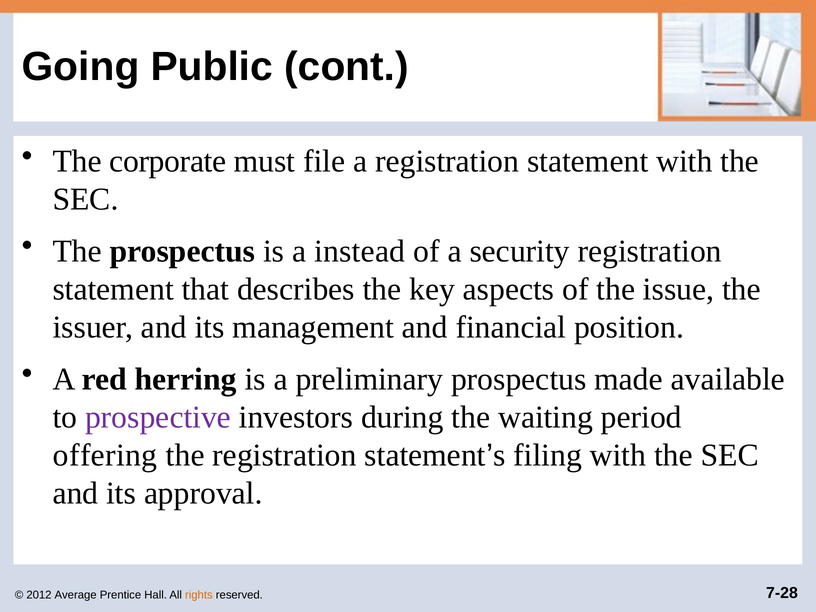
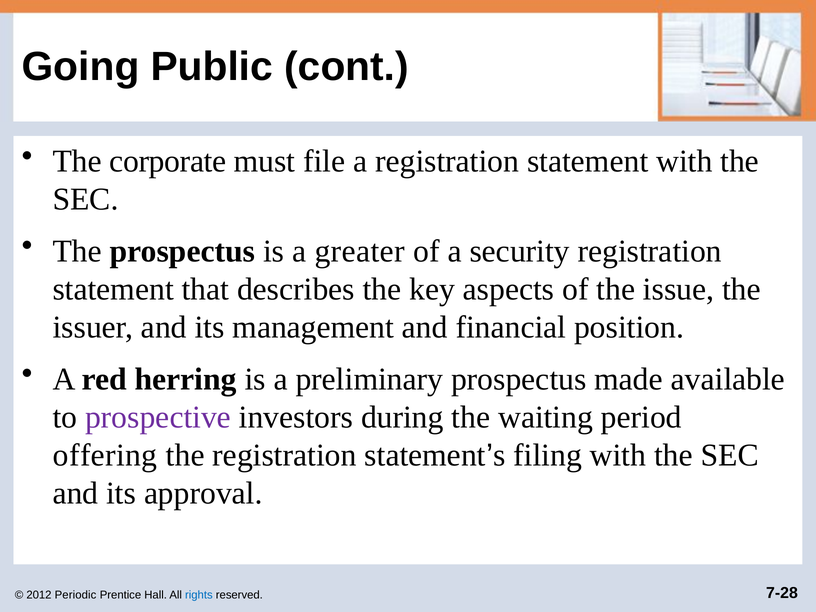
instead: instead -> greater (360, 251)
Average: Average -> Periodic (76, 595)
rights colour: orange -> blue (199, 595)
